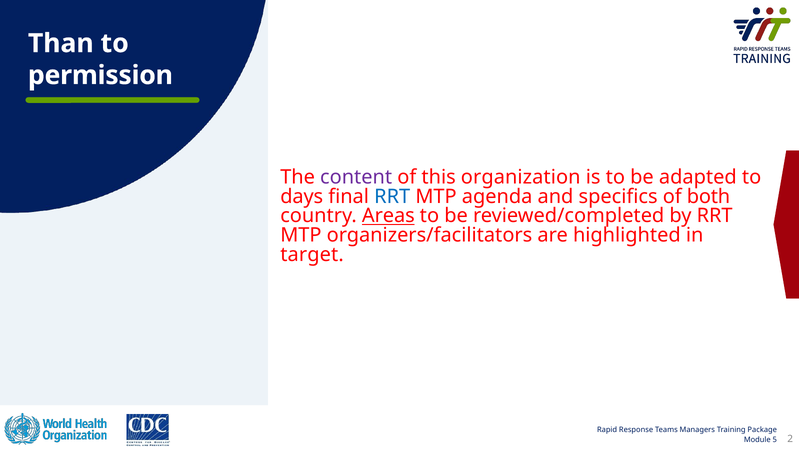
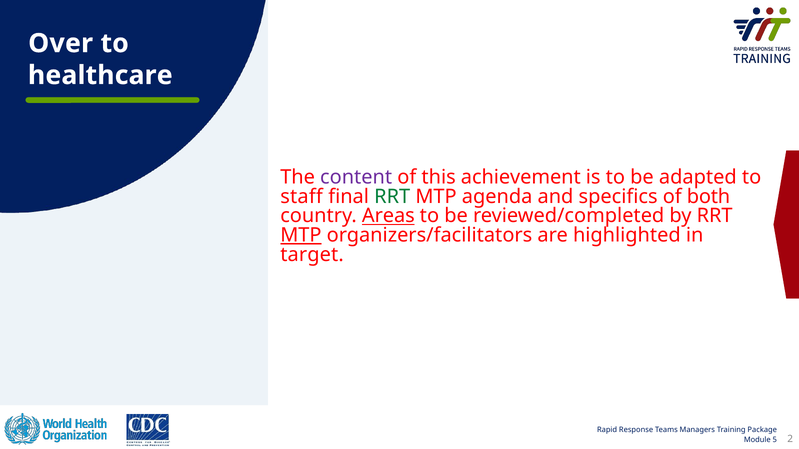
Than: Than -> Over (61, 43)
permission: permission -> healthcare (100, 75)
organization: organization -> achievement (521, 177)
days: days -> staff (302, 197)
RRT colour: blue -> green (392, 197)
MTP underline: none -> present (301, 235)
